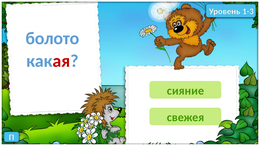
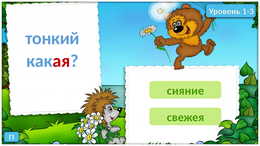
болото: болото -> тонкий (52, 38)
